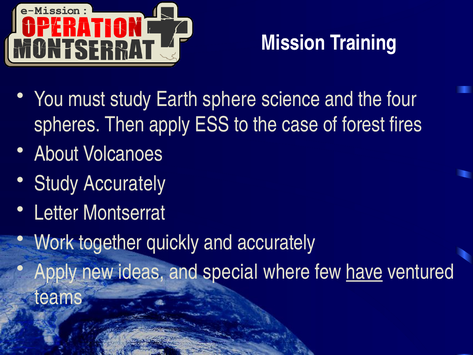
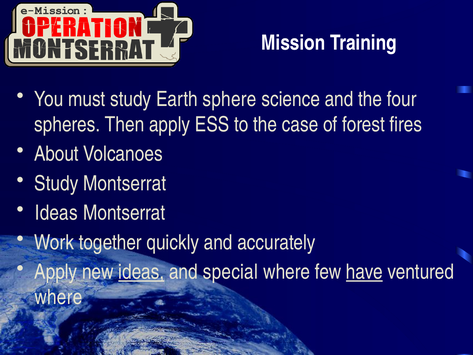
Study Accurately: Accurately -> Montserrat (125, 183)
Letter: Letter -> Ideas (56, 213)
ideas underline: none -> present (141, 272)
teams: teams -> where (58, 297)
